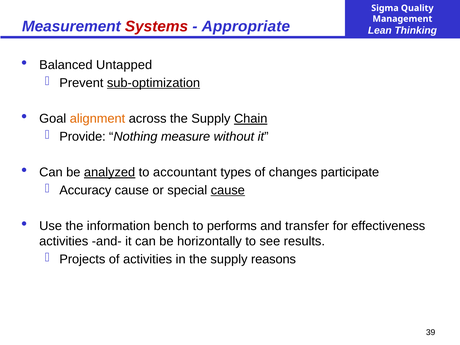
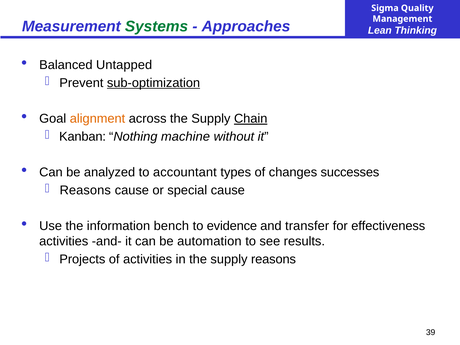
Systems colour: red -> green (157, 26)
Appropriate: Appropriate -> Approaches (246, 26)
Provide: Provide -> Kanban (83, 137)
measure: measure -> machine (186, 137)
analyzed underline: present -> none (110, 172)
participate: participate -> successes (350, 172)
Accuracy: Accuracy -> Reasons (85, 190)
cause underline: present -> none (228, 190)
performs: performs -> evidence (232, 226)
horizontally: horizontally -> automation (209, 241)
